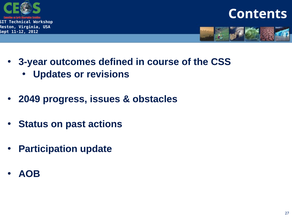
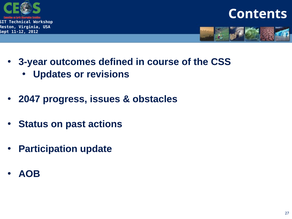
2049: 2049 -> 2047 (29, 99)
